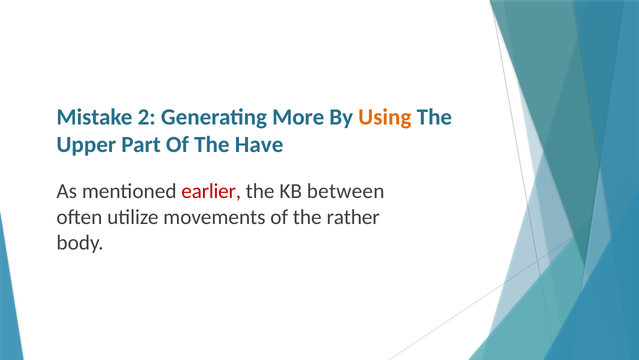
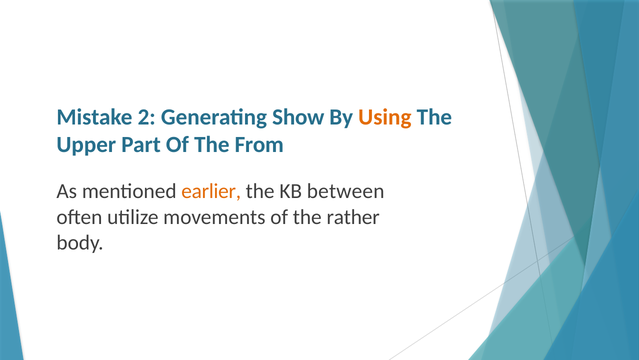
More: More -> Show (298, 117)
Have: Have -> From (259, 145)
earlier colour: red -> orange (211, 191)
